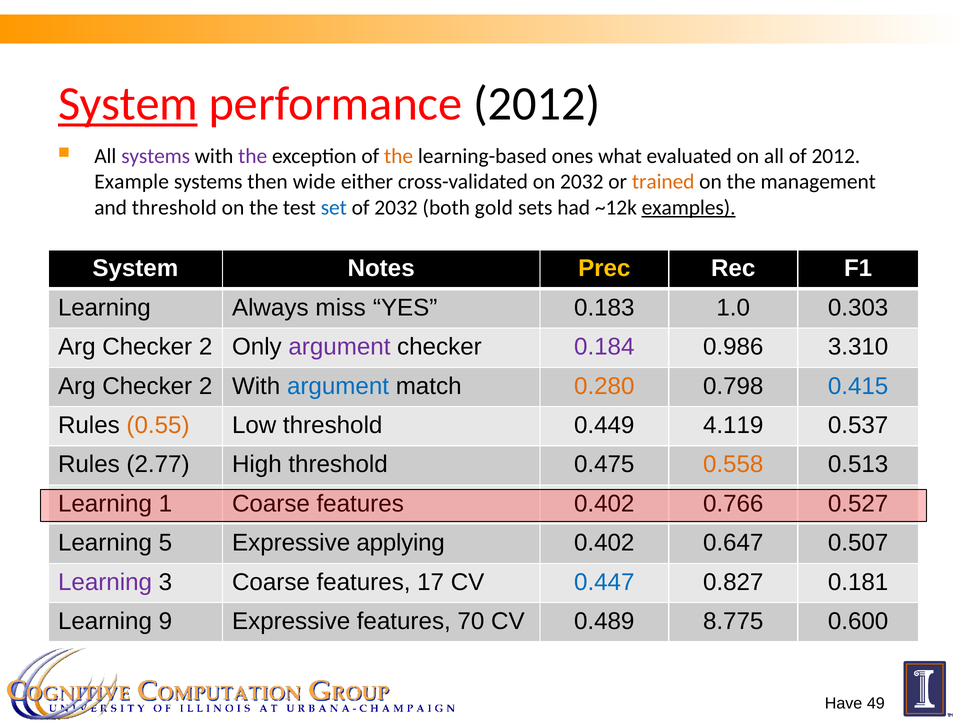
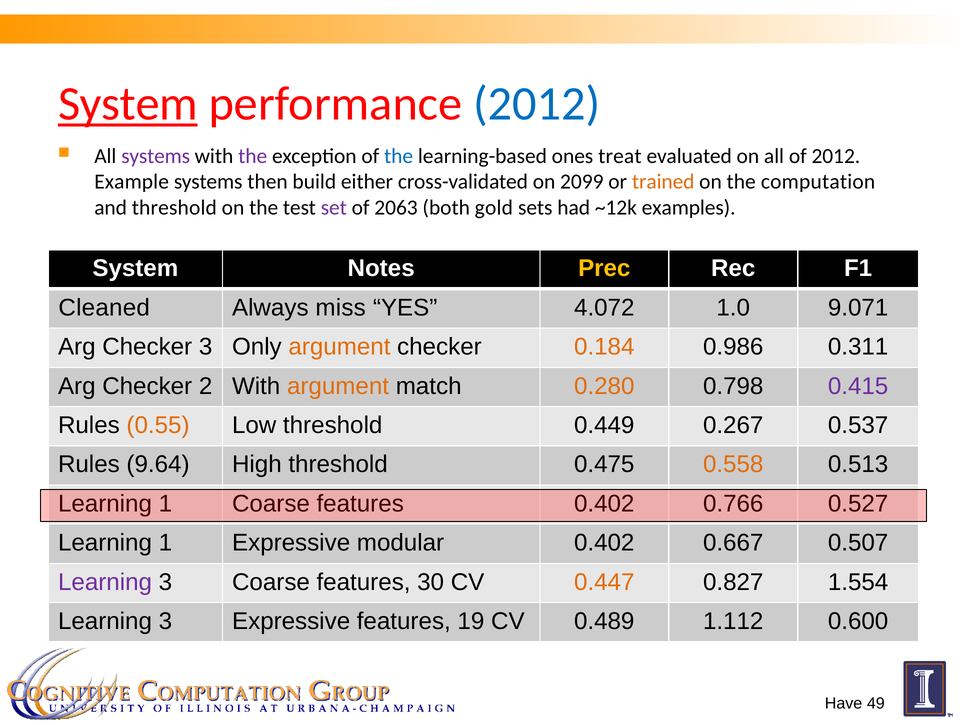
2012 colour: black -> blue (537, 104)
the colour: orange -> blue (399, 156)
what: what -> treat (620, 156)
wide: wide -> build (314, 182)
on 2032: 2032 -> 2099 (582, 182)
management: management -> computation (818, 182)
set colour: blue -> purple (334, 208)
of 2032: 2032 -> 2063 (396, 208)
examples underline: present -> none (689, 208)
Learning: Learning -> Cleaned (104, 308)
0.183: 0.183 -> 4.072 (604, 308)
0.303: 0.303 -> 9.071 (858, 308)
2: 2 -> 3 (206, 347)
argument colour: purple -> orange (339, 347)
0.184 colour: purple -> orange (604, 347)
3.310: 3.310 -> 0.311 (858, 347)
argument colour: blue -> orange (338, 386)
0.415 colour: blue -> purple (858, 386)
4.119: 4.119 -> 0.267 (733, 425)
2.77: 2.77 -> 9.64 (158, 465)
5: 5 -> 1 (165, 543)
applying: applying -> modular (401, 543)
0.647: 0.647 -> 0.667 (733, 543)
17: 17 -> 30 (431, 582)
0.447 colour: blue -> orange (604, 582)
0.181: 0.181 -> 1.554 (858, 582)
9: 9 -> 3 (165, 622)
70: 70 -> 19 (471, 622)
8.775: 8.775 -> 1.112 (733, 622)
